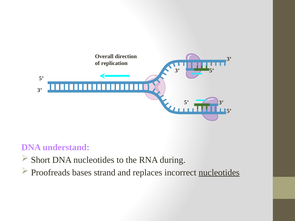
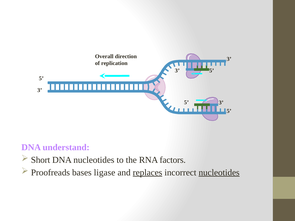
during: during -> factors (173, 160)
strand: strand -> ligase (105, 173)
replaces underline: none -> present (148, 173)
